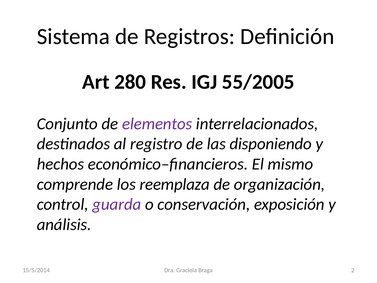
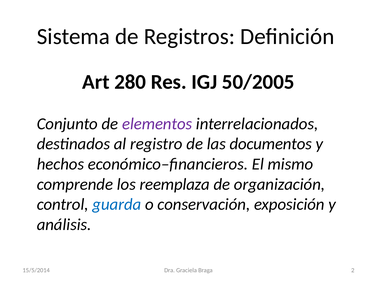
55/2005: 55/2005 -> 50/2005 (258, 82)
disponiendo: disponiendo -> documentos (271, 144)
guarda colour: purple -> blue (117, 204)
